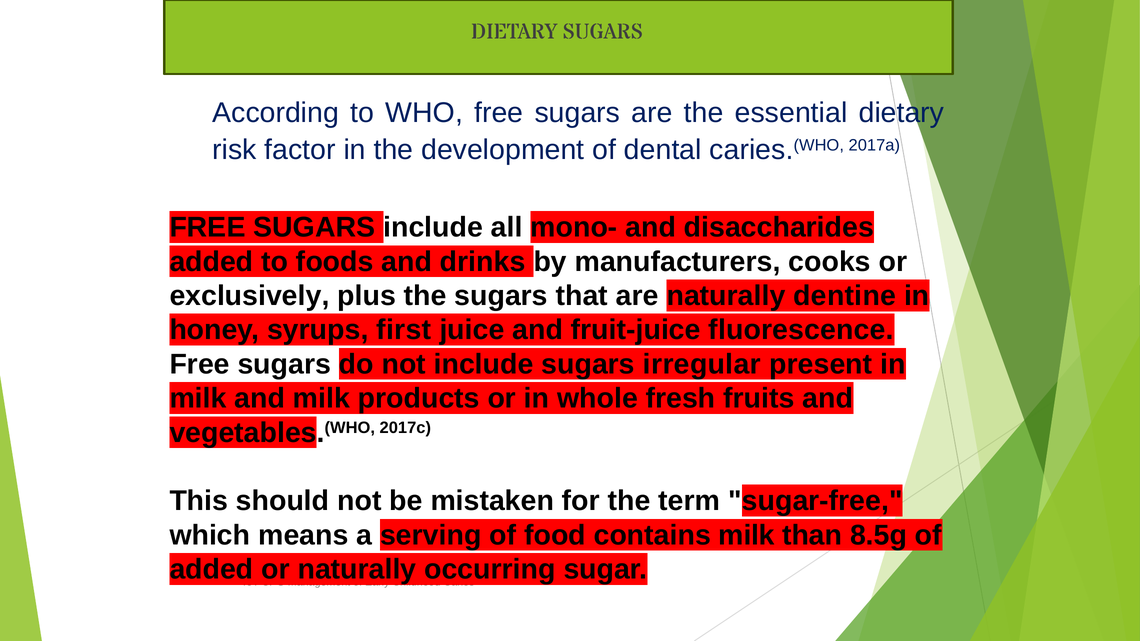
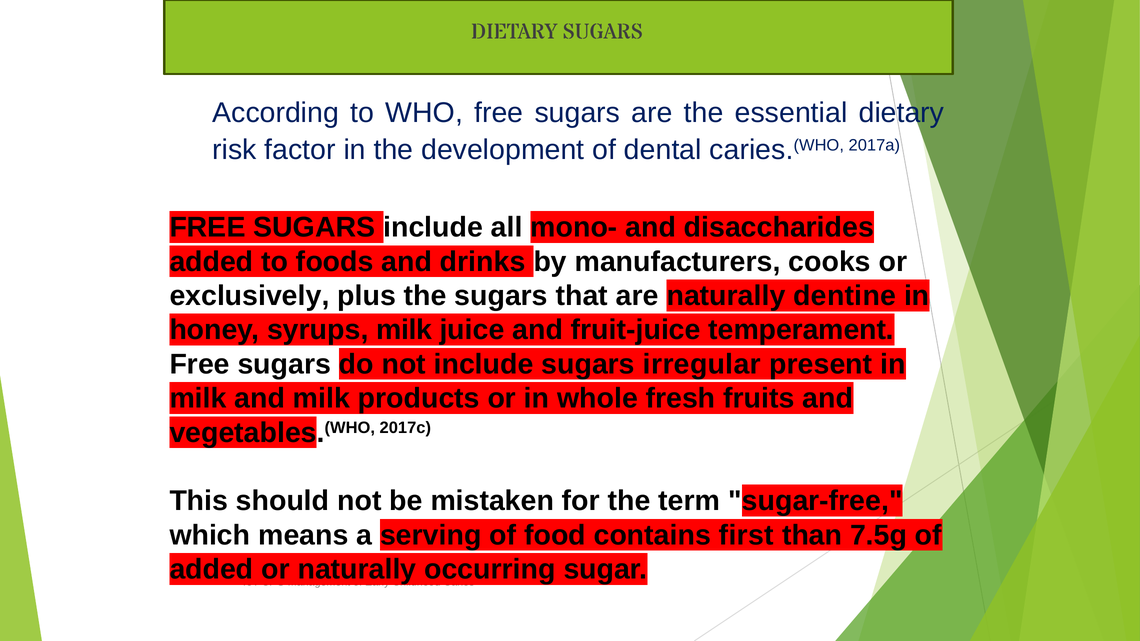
syrups first: first -> milk (404, 330)
fluorescence: fluorescence -> temperament (801, 330)
contains milk: milk -> first (746, 535)
8.5g: 8.5g -> 7.5g (879, 535)
